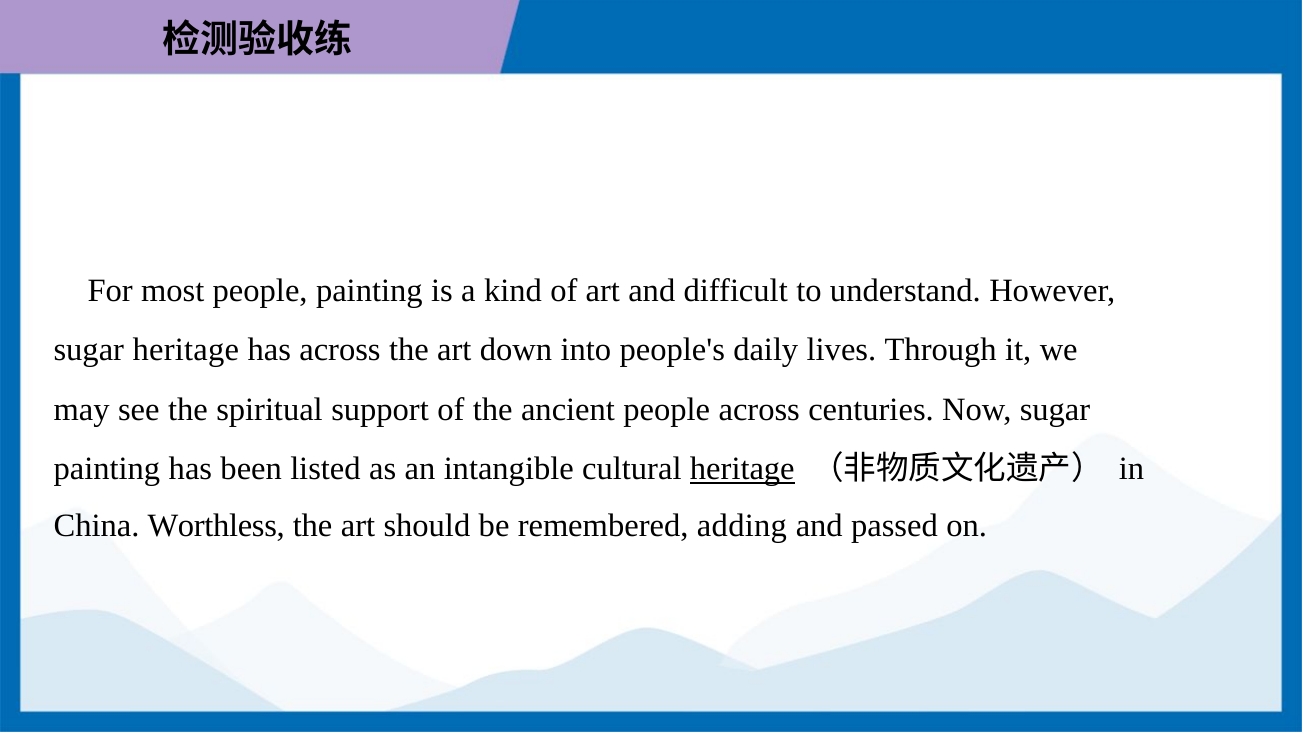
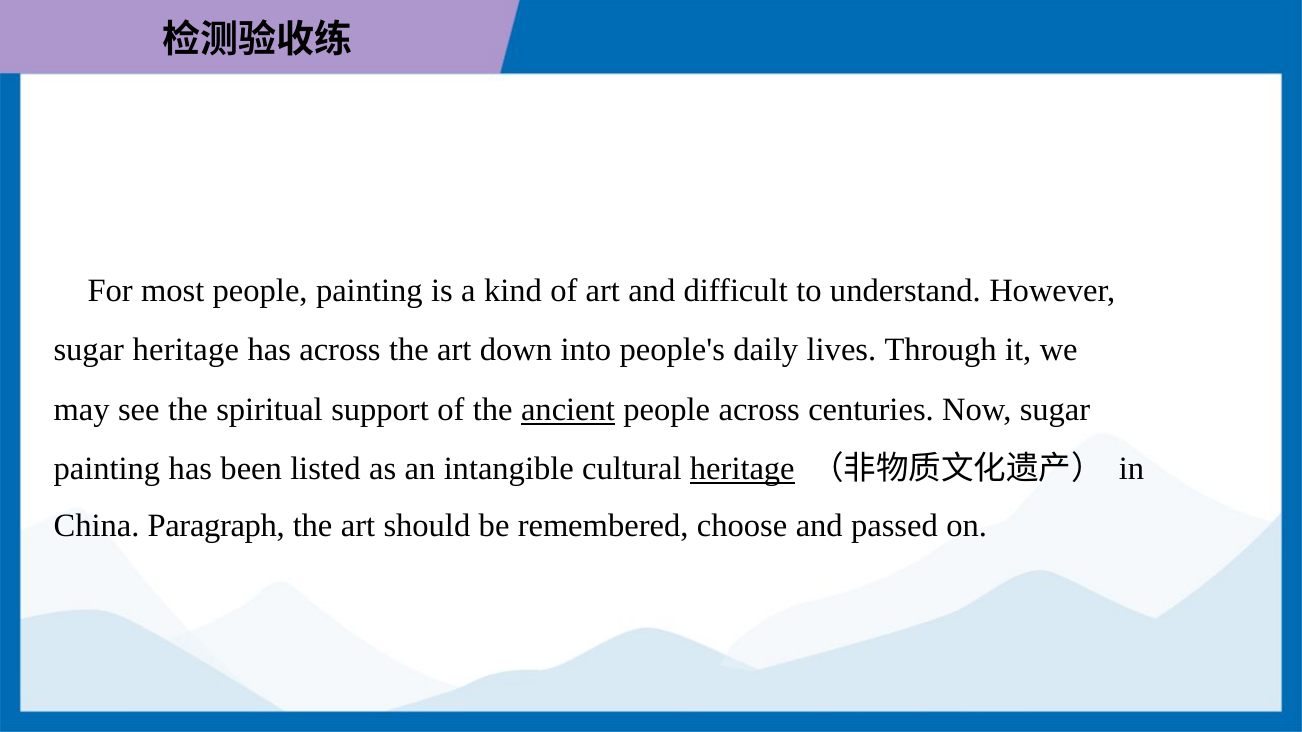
ancient underline: none -> present (568, 410)
Worthless: Worthless -> Paragraph (216, 526)
adding: adding -> choose (742, 526)
